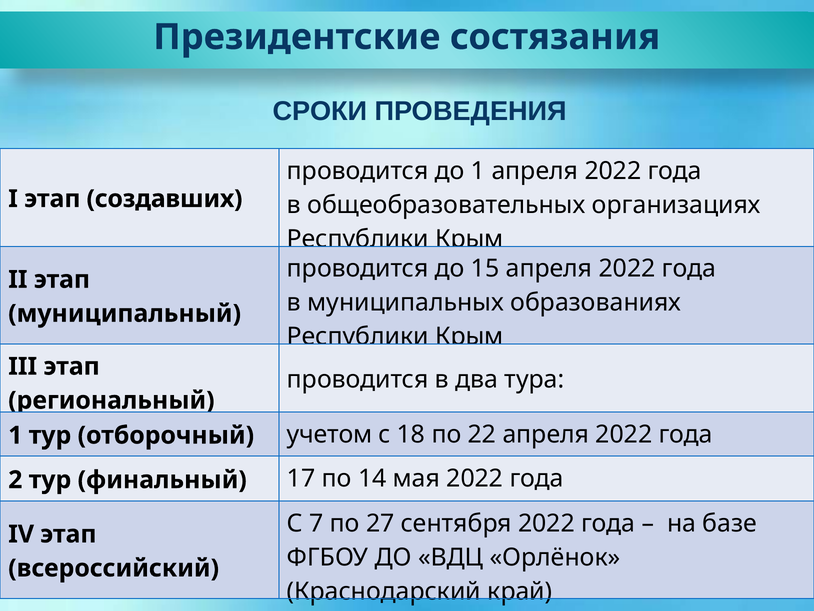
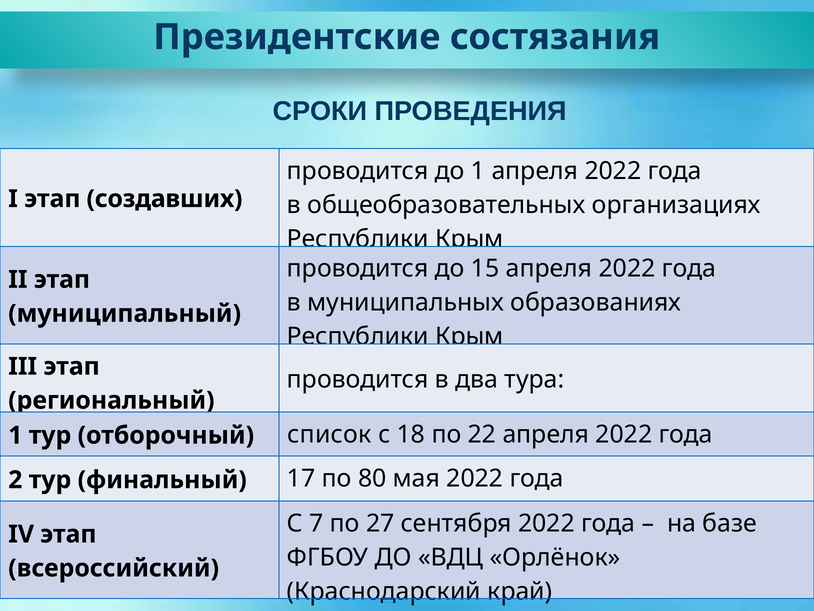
учетом: учетом -> список (329, 434)
14: 14 -> 80 (372, 478)
